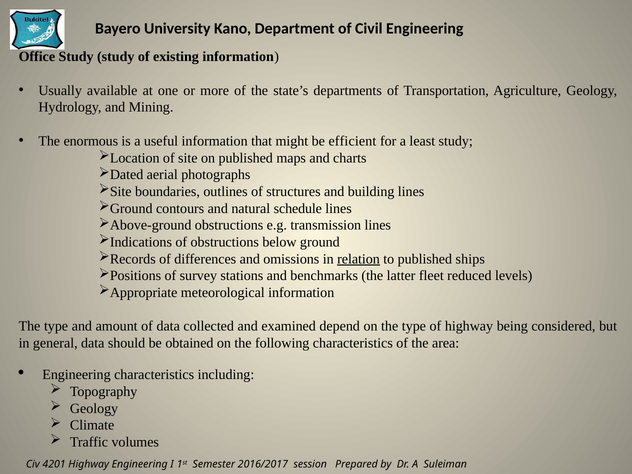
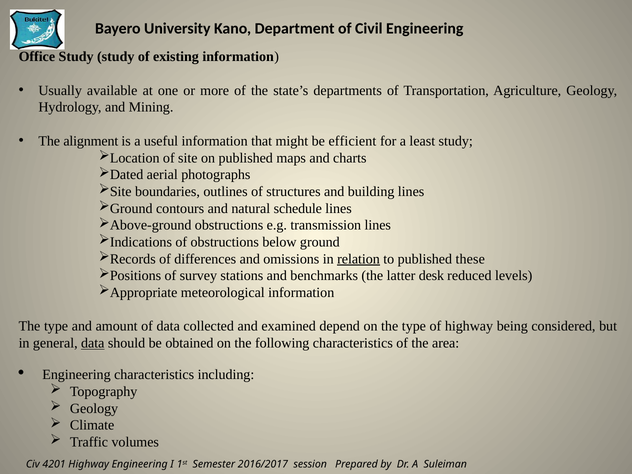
enormous: enormous -> alignment (91, 141)
ships: ships -> these (470, 259)
fleet: fleet -> desk (431, 276)
data underline: none -> present (93, 343)
